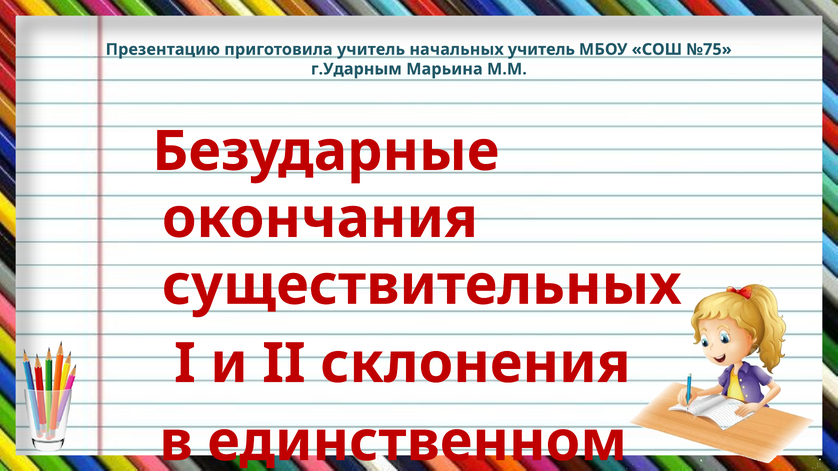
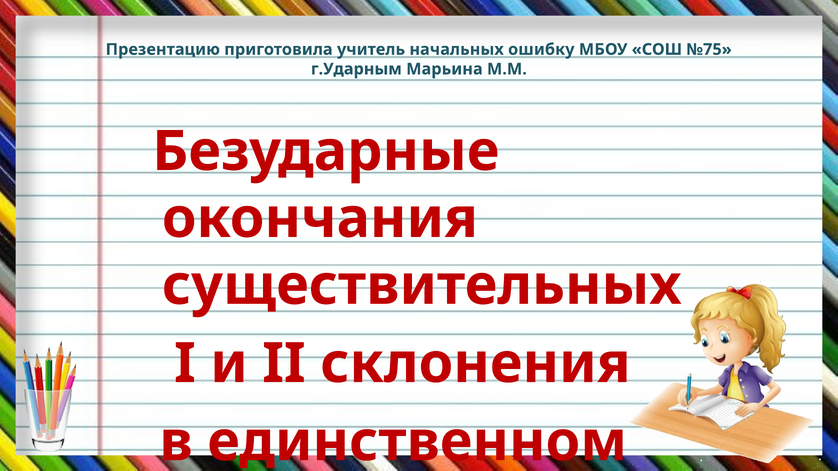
начальных учитель: учитель -> ошибку (541, 49)
